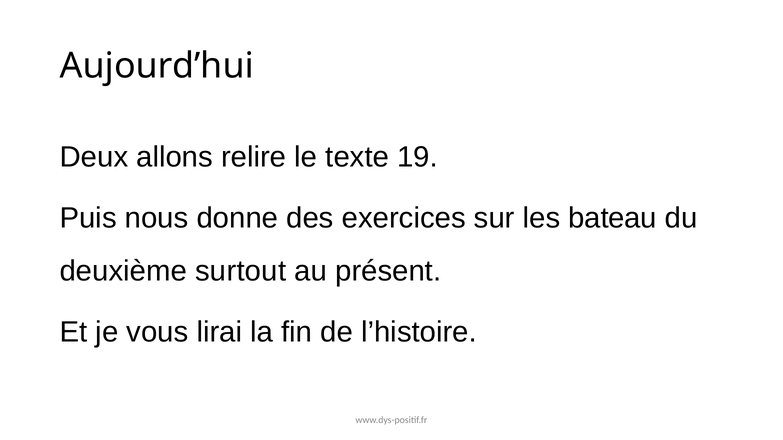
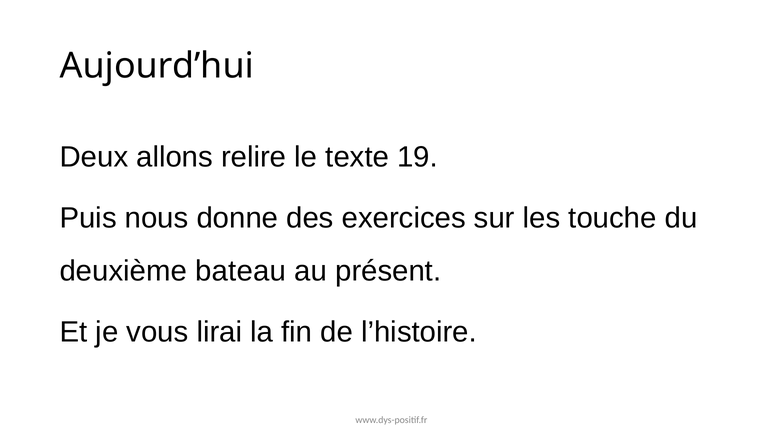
bateau: bateau -> touche (612, 218)
surtout: surtout -> bateau (241, 271)
